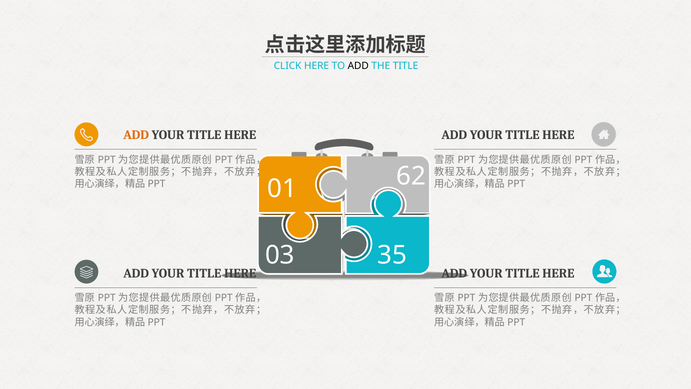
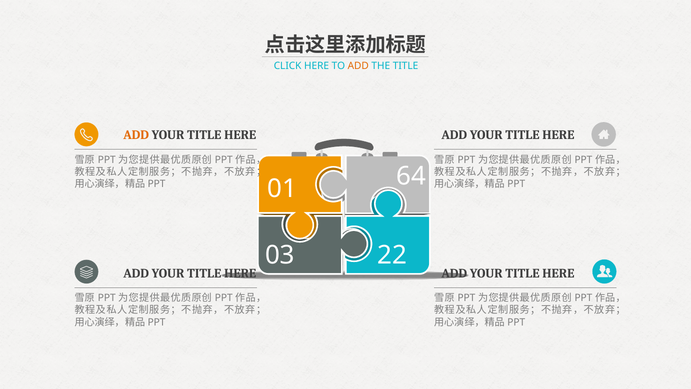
ADD colour: black -> orange (358, 66)
62: 62 -> 64 (411, 176)
35: 35 -> 22 (392, 255)
